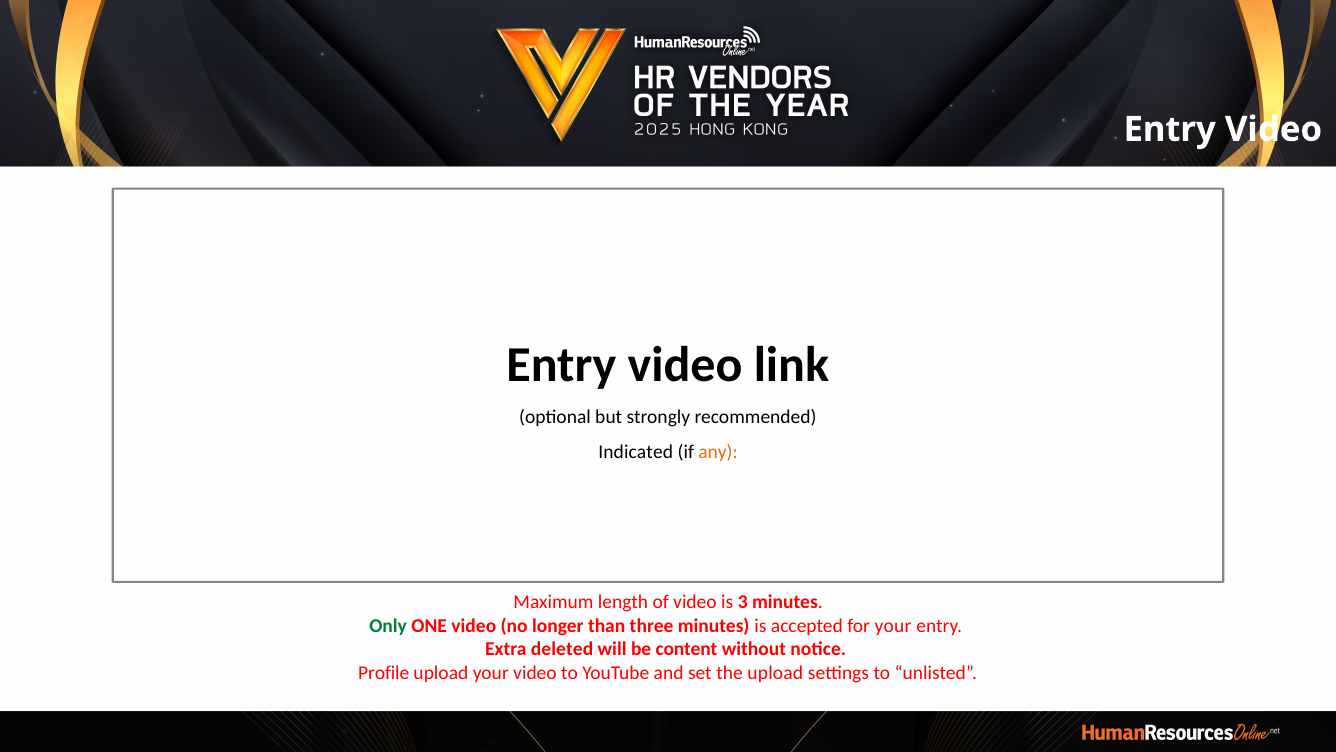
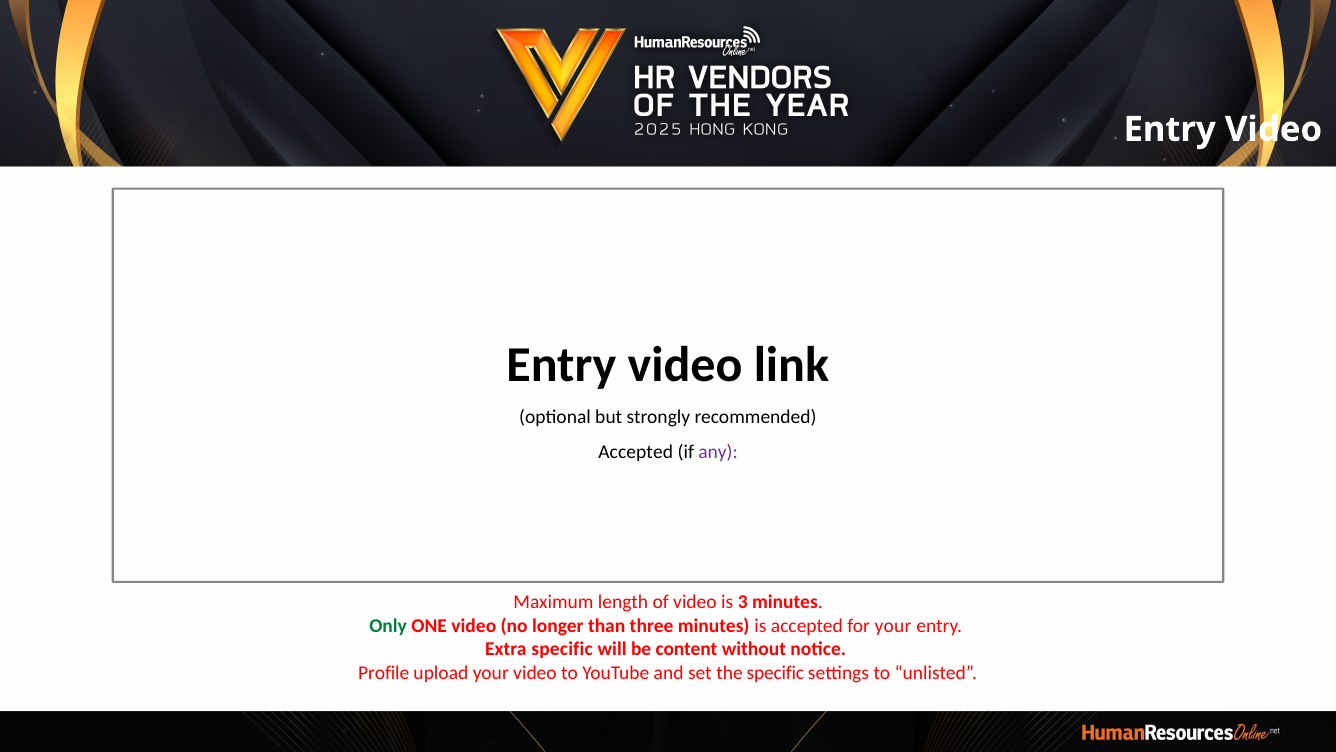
Indicated: Indicated -> Accepted (636, 451)
any colour: orange -> purple (718, 451)
Extra deleted: deleted -> specific (562, 649)
the upload: upload -> specific (775, 672)
